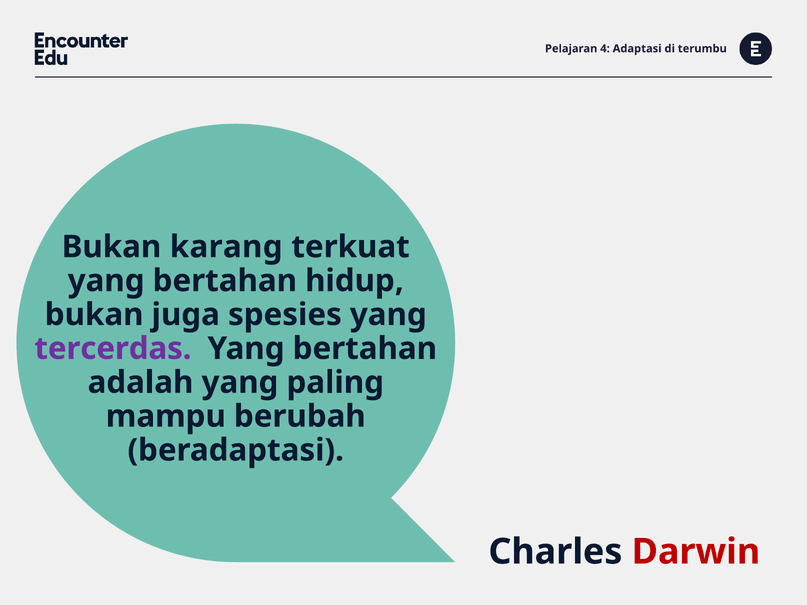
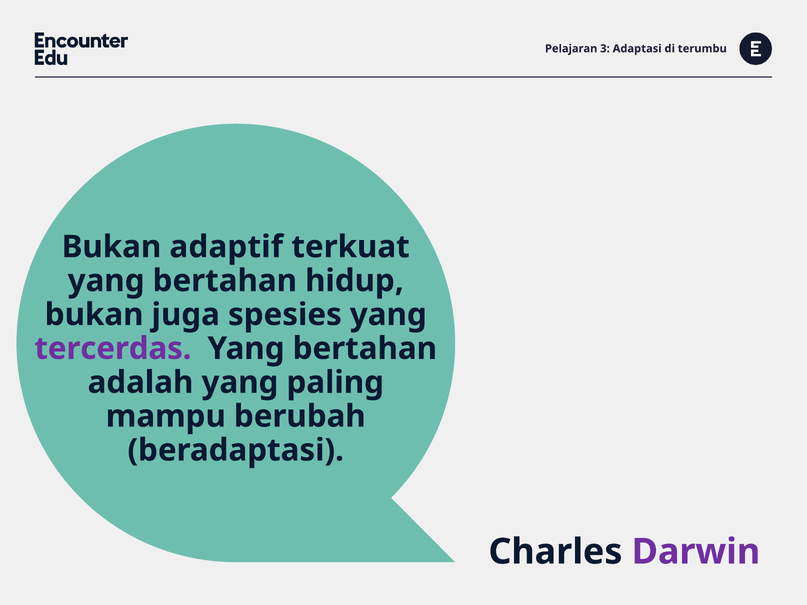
4: 4 -> 3 (605, 49)
karang: karang -> adaptif (226, 247)
Darwin colour: red -> purple (696, 552)
